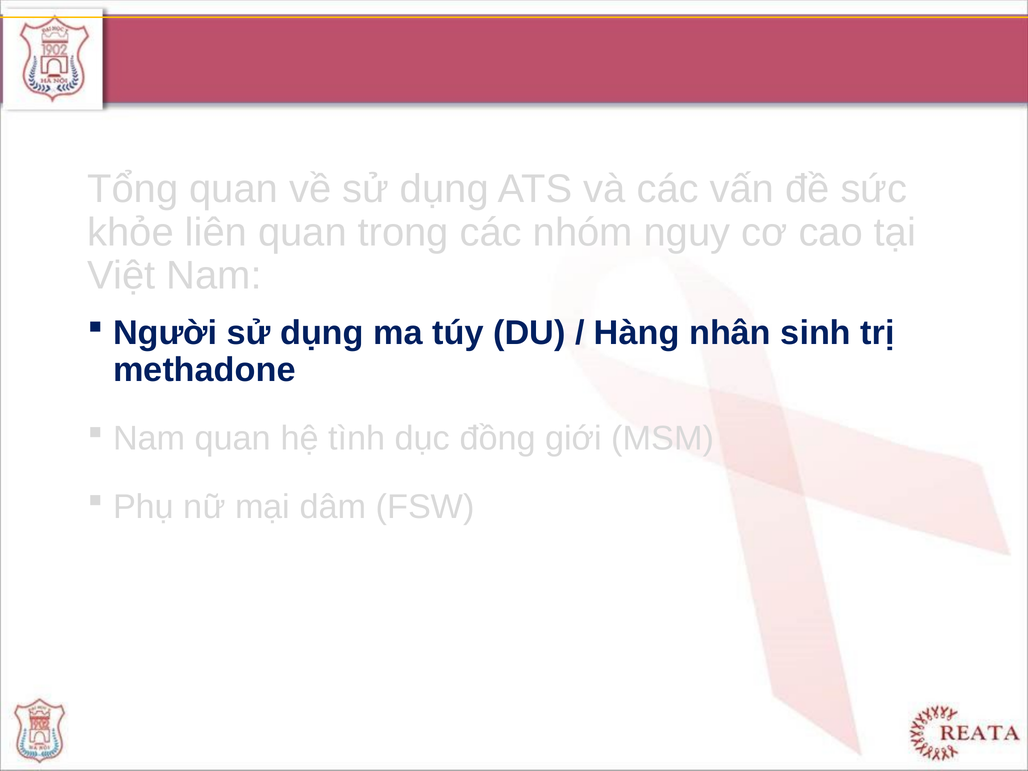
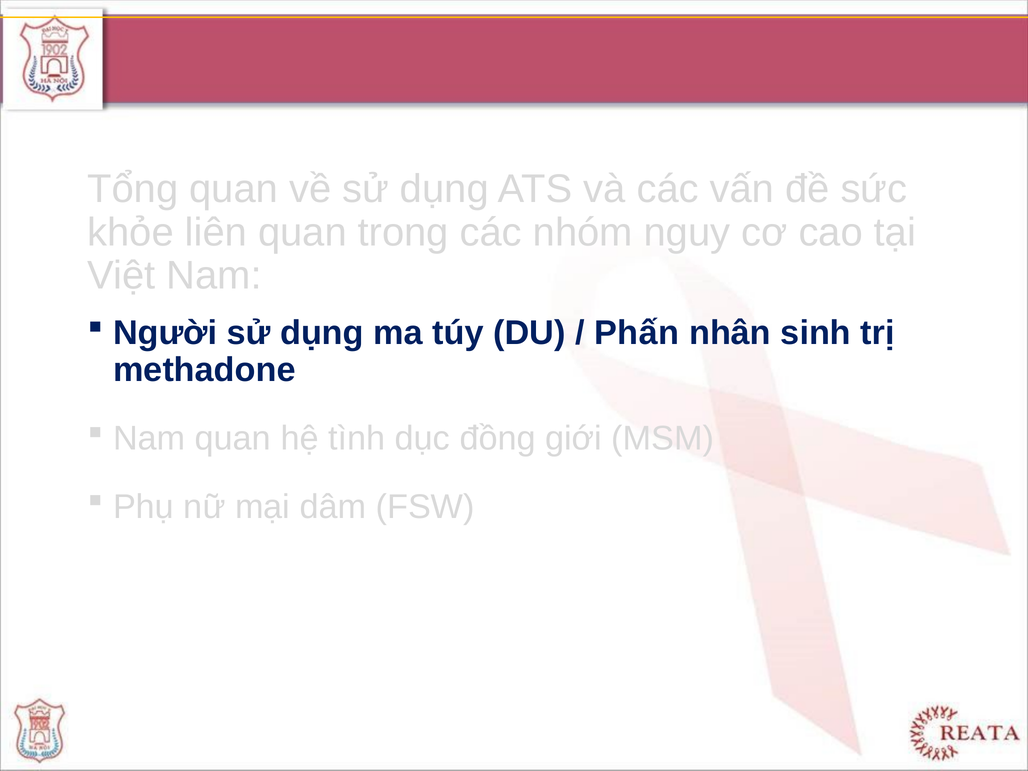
Hàng: Hàng -> Phấn (637, 333)
